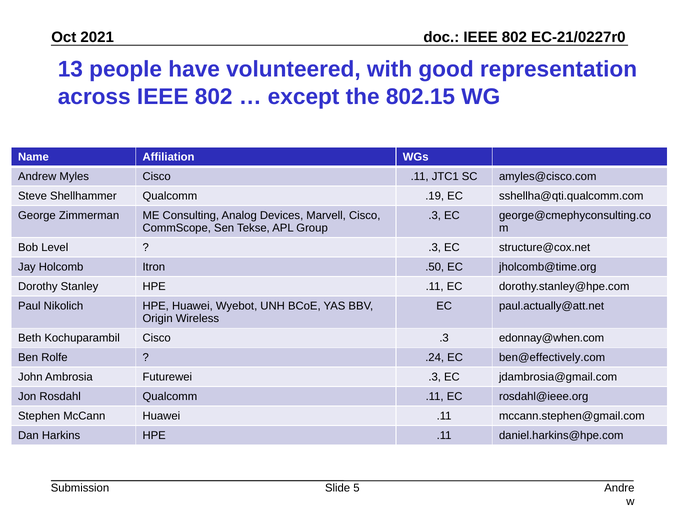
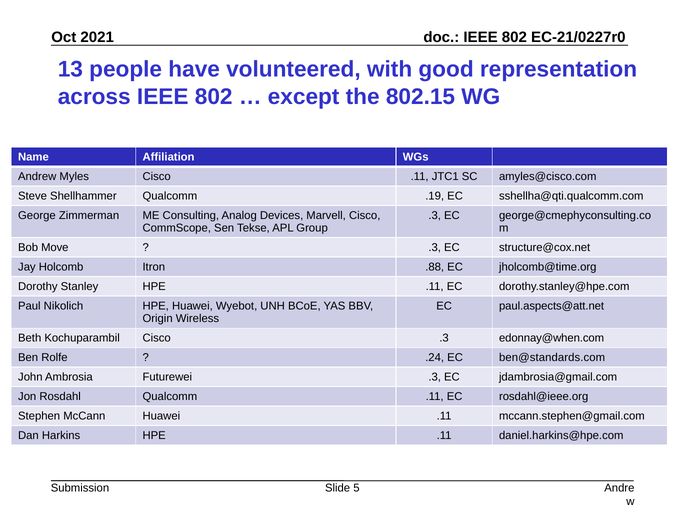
Level: Level -> Move (55, 248)
.50: .50 -> .88 (435, 267)
paul.actually@att.net: paul.actually@att.net -> paul.aspects@att.net (552, 306)
ben@effectively.com: ben@effectively.com -> ben@standards.com (552, 358)
